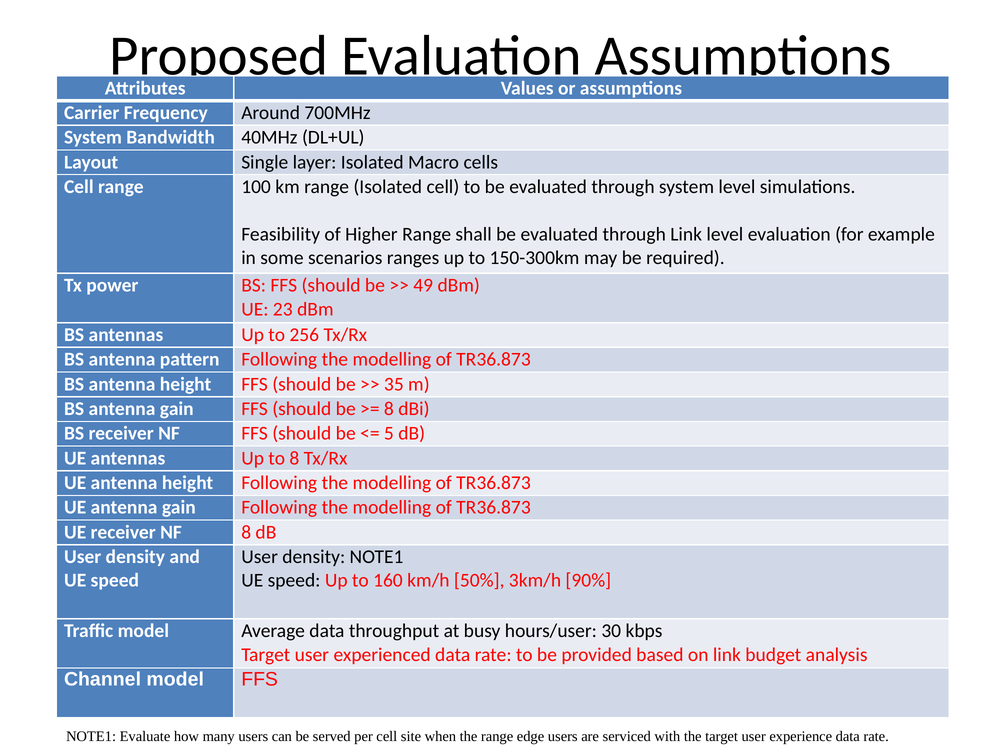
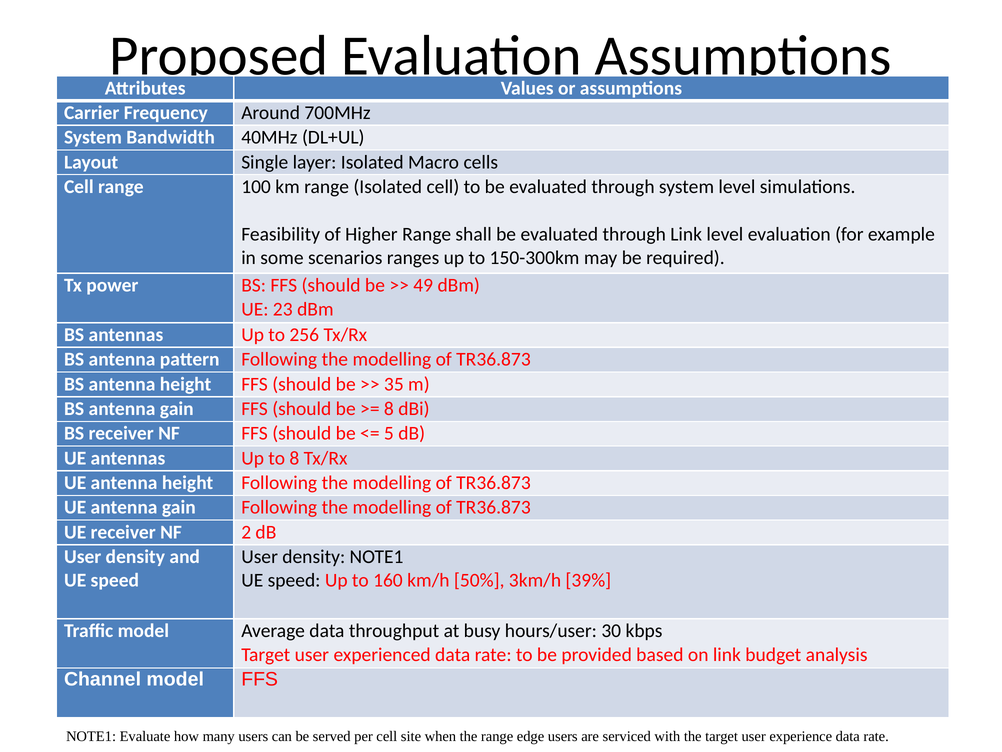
NF 8: 8 -> 2 (246, 532)
90%: 90% -> 39% (588, 580)
